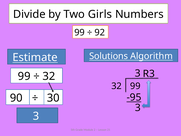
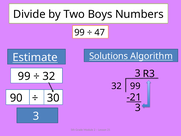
Girls: Girls -> Boys (100, 14)
92: 92 -> 47 (100, 32)
-95: -95 -> -21 (134, 97)
